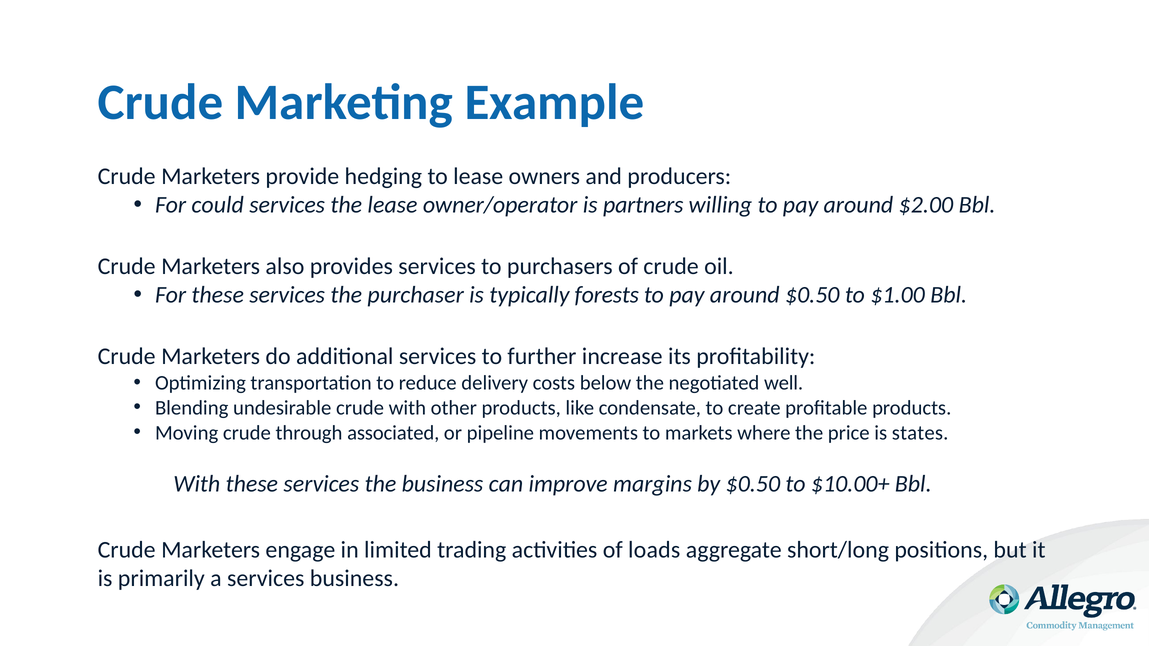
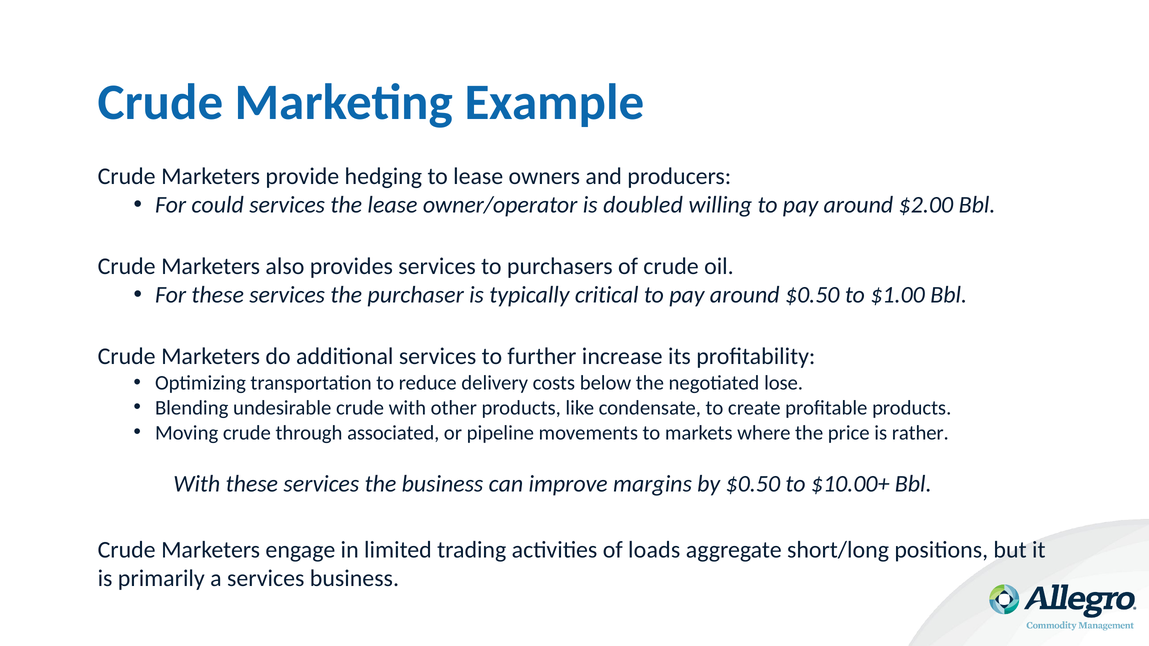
partners: partners -> doubled (643, 205)
forests: forests -> critical (607, 295)
well: well -> lose (784, 383)
states: states -> rather (920, 433)
